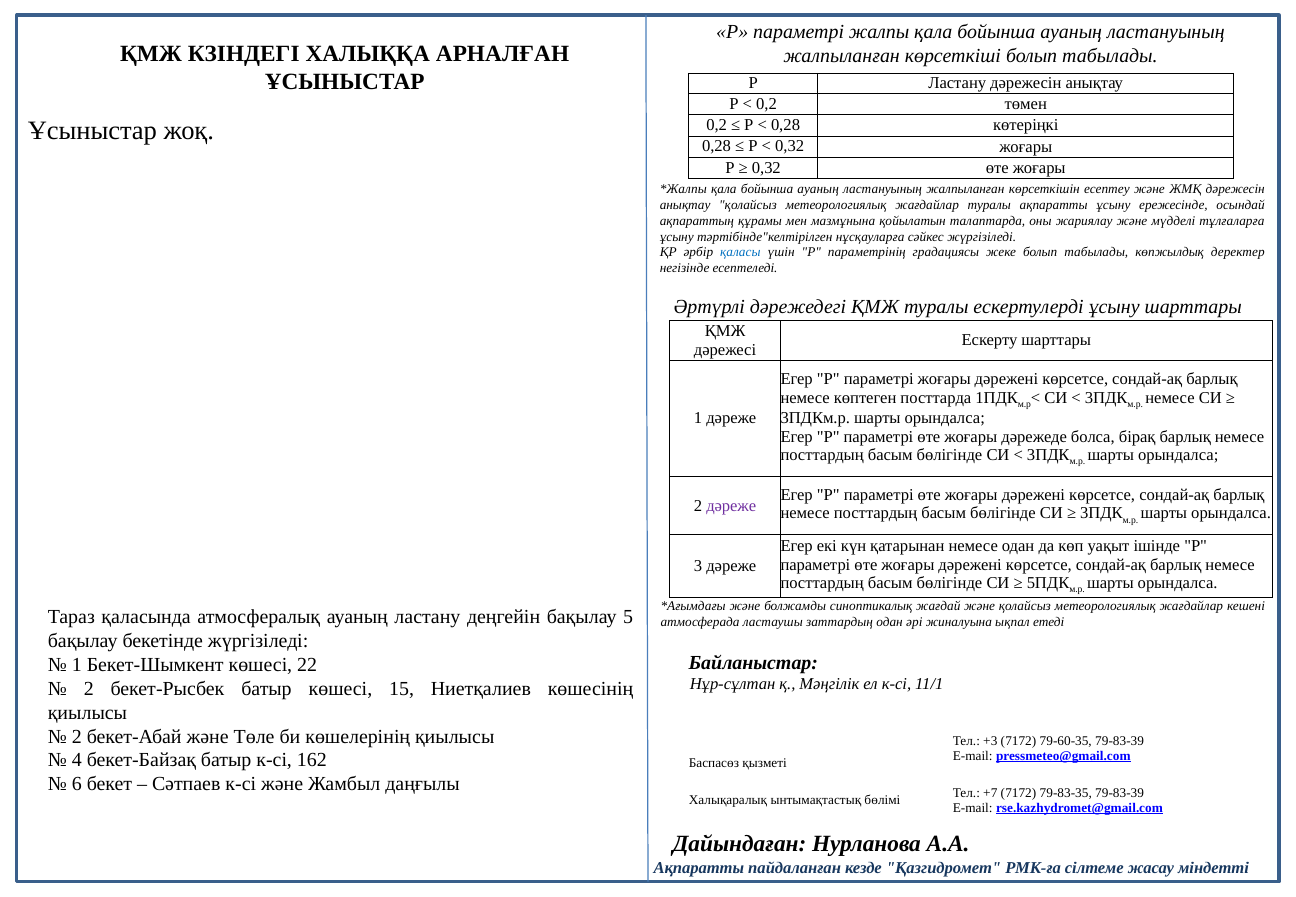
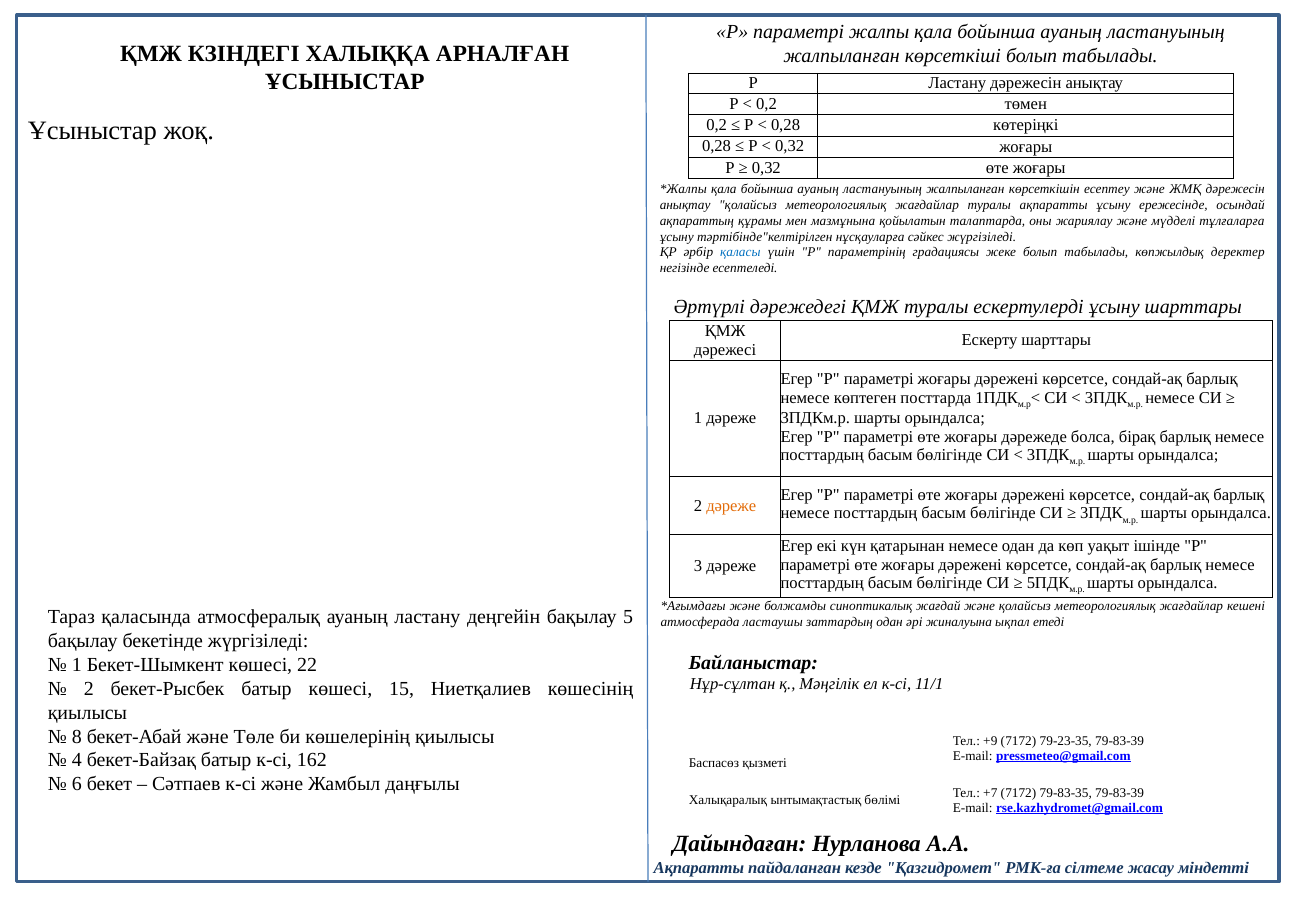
дәреже colour: purple -> orange (731, 506)
2: 2 -> 8 (77, 737)
+3: +3 -> +9 (990, 741)
79-60-35: 79-60-35 -> 79-23-35 (1066, 741)
